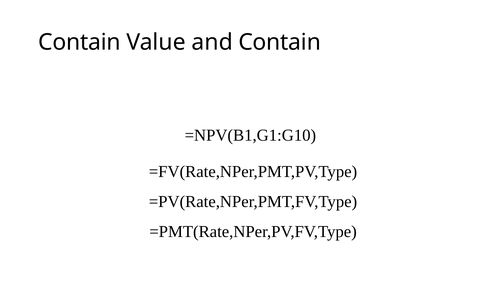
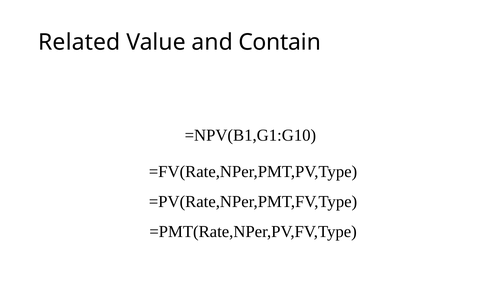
Contain: Contain -> Related (79, 42)
